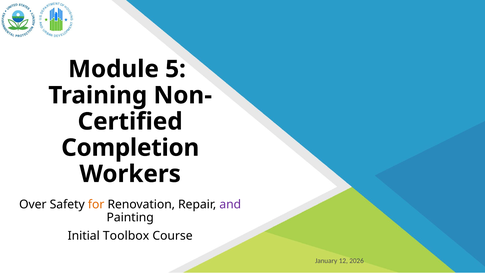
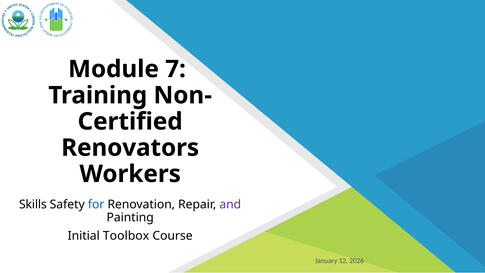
5: 5 -> 7 (176, 69)
Completion: Completion -> Renovators (130, 148)
Over: Over -> Skills (33, 204)
for colour: orange -> blue (96, 204)
